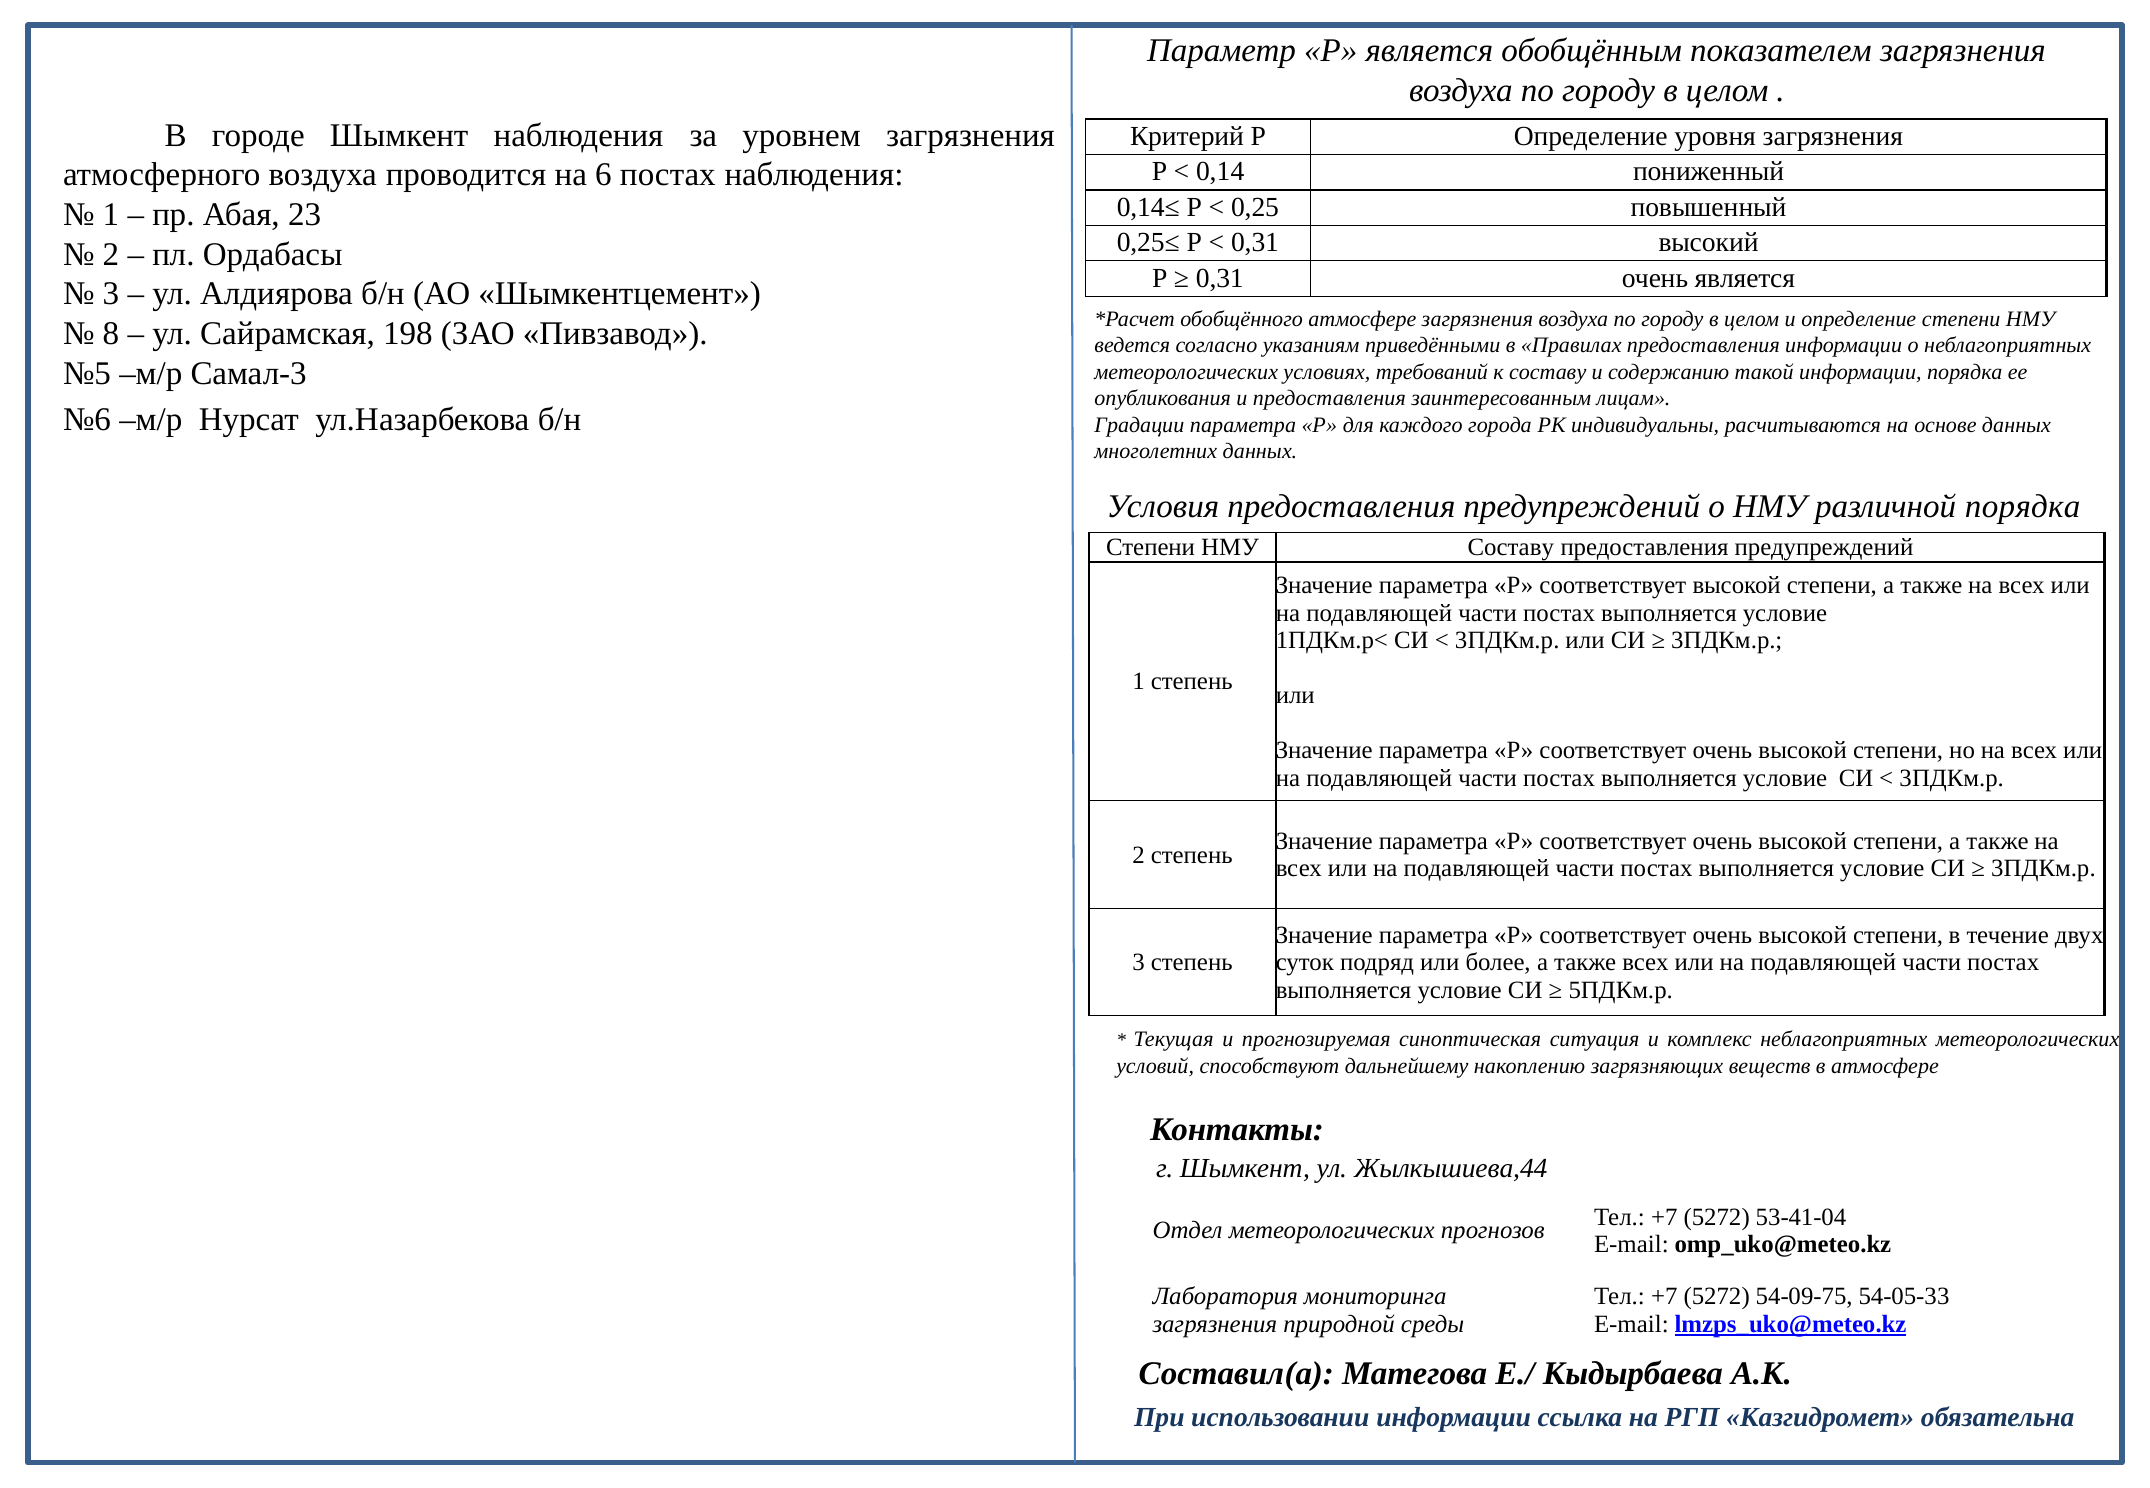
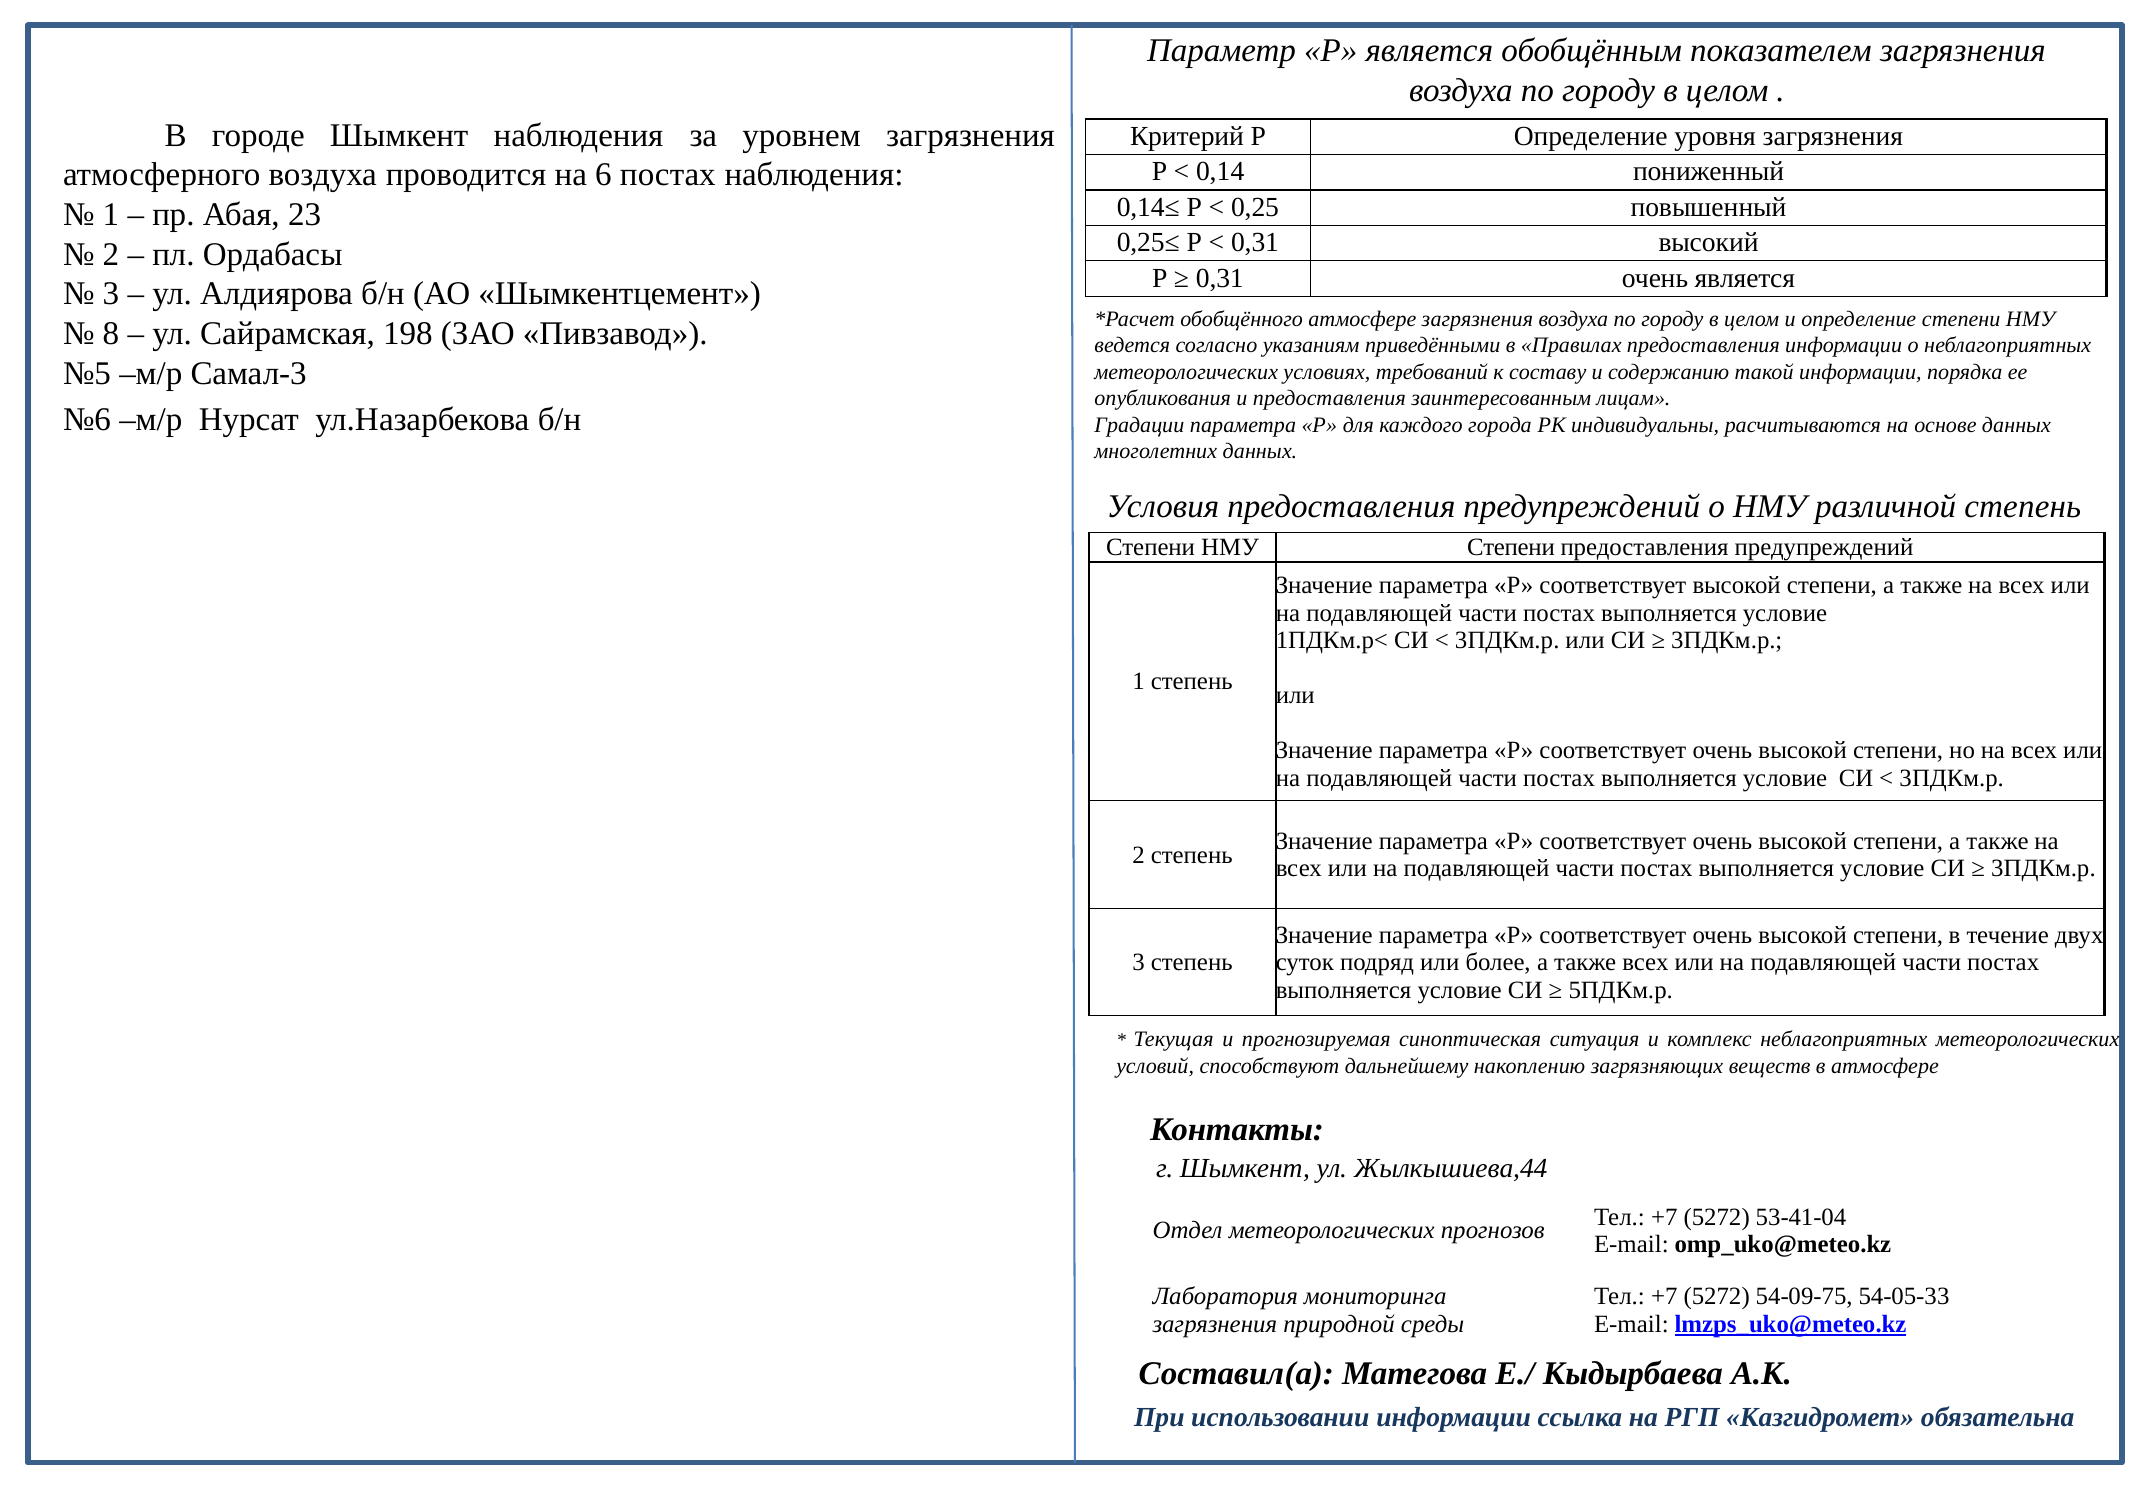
различной порядка: порядка -> степень (2023, 507)
НМУ Составу: Составу -> Степени (1511, 547)
